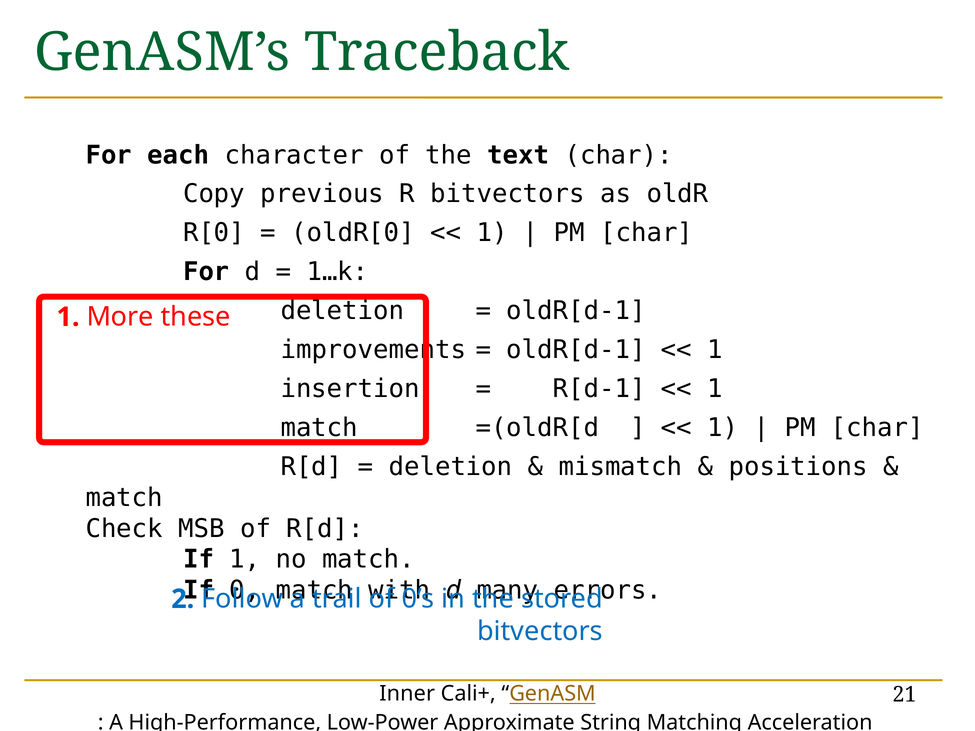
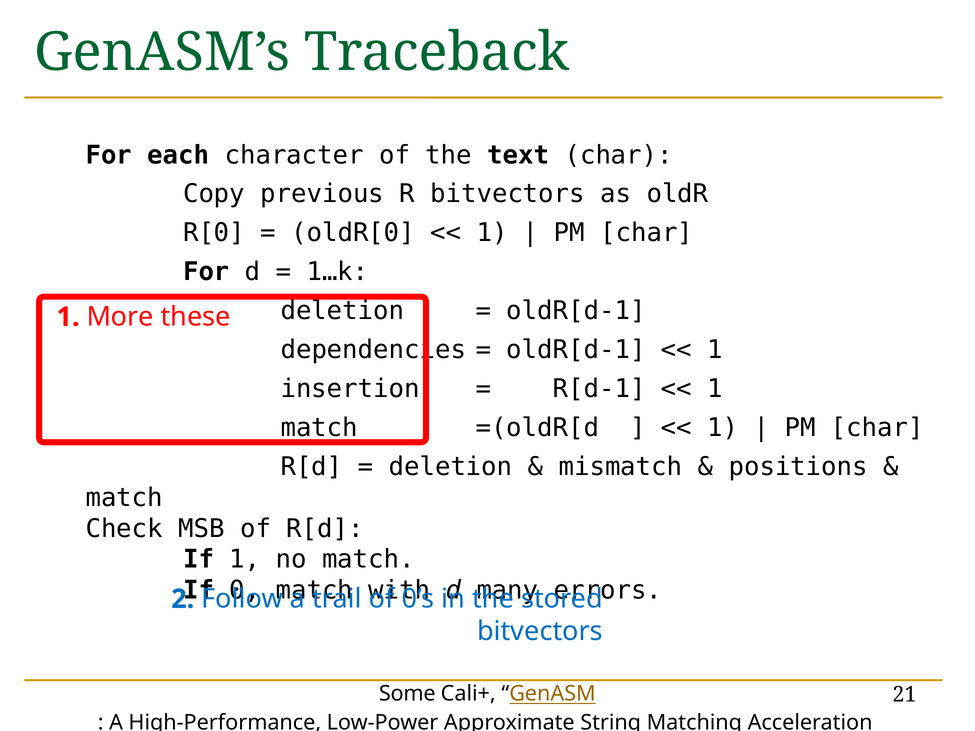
improvements: improvements -> dependencies (373, 350)
Inner: Inner -> Some (407, 694)
